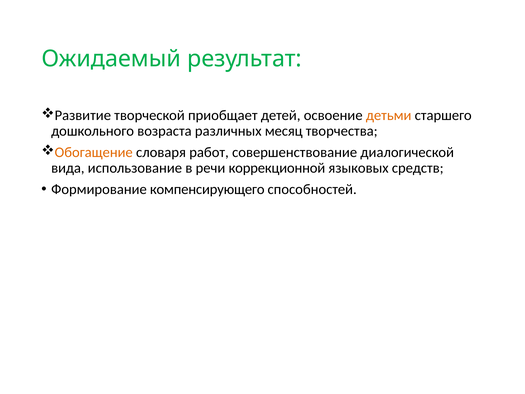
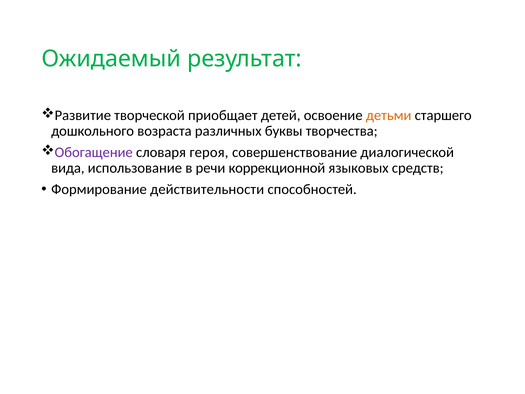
месяц: месяц -> буквы (284, 131)
Обогащение colour: orange -> purple (94, 152)
работ: работ -> героя (209, 152)
компенсирующего: компенсирующего -> действительности (207, 189)
